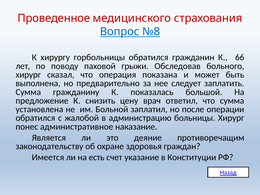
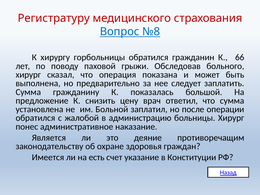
Проведенное: Проведенное -> Регистратуру (54, 18)
